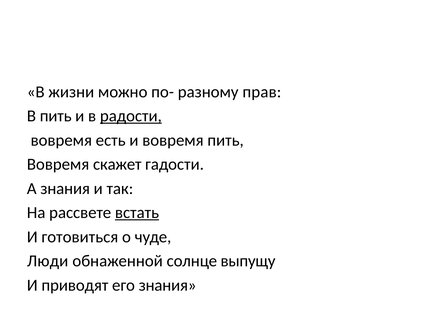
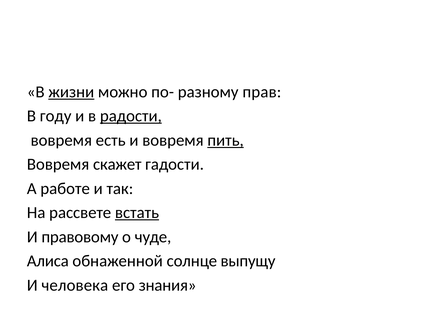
жизни underline: none -> present (71, 92)
В пить: пить -> году (56, 116)
пить underline: none -> present (226, 140)
А знания: знания -> работе (65, 189)
готовиться: готовиться -> правовому (80, 237)
Люди: Люди -> Алиса (48, 261)
приводят: приводят -> человека (75, 285)
